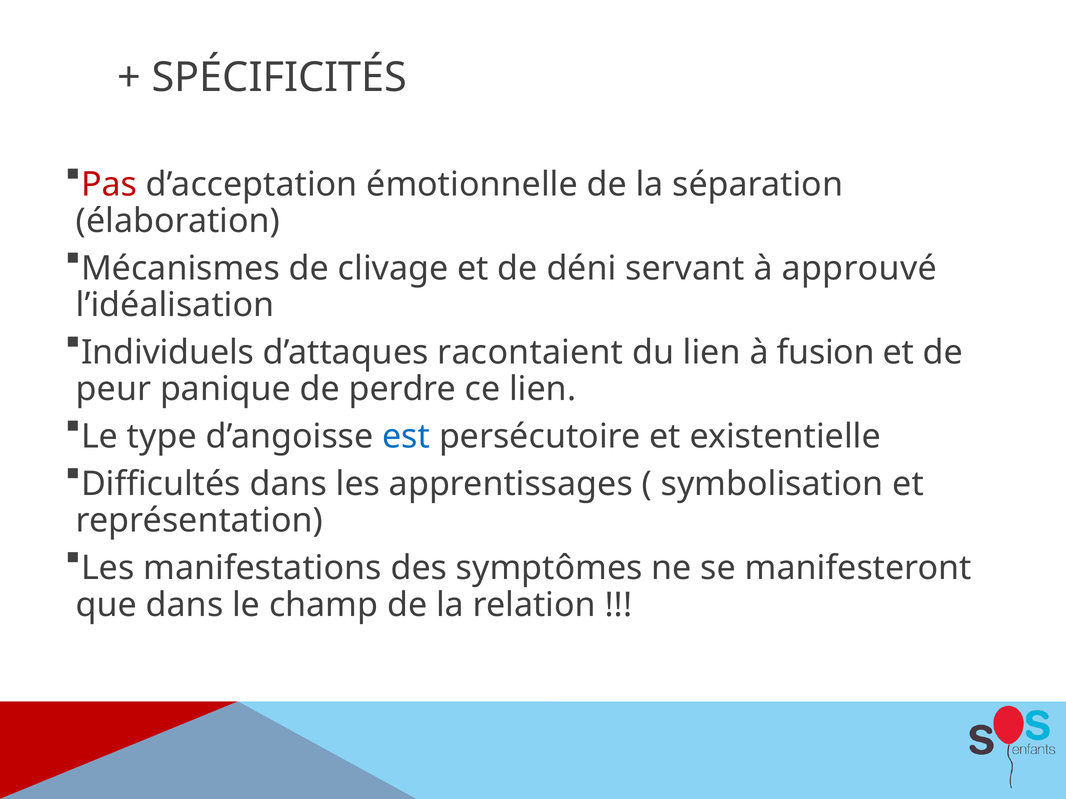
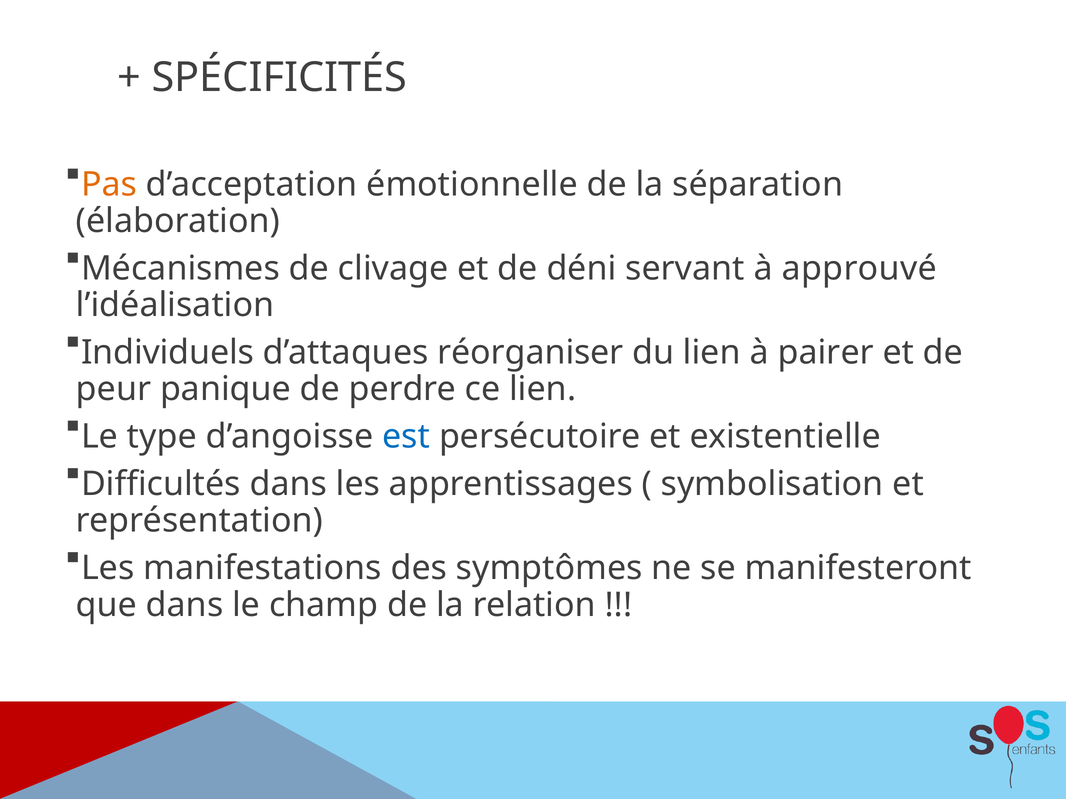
Pas colour: red -> orange (109, 184)
racontaient: racontaient -> réorganiser (530, 353)
fusion: fusion -> pairer (826, 353)
